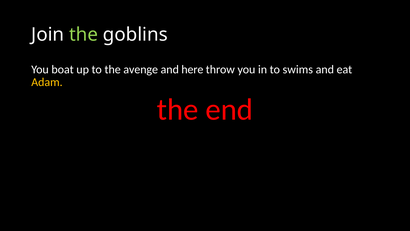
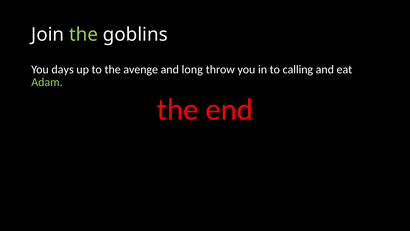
boat: boat -> days (63, 69)
here: here -> long (192, 69)
swims: swims -> calling (298, 69)
Adam colour: yellow -> light green (47, 82)
